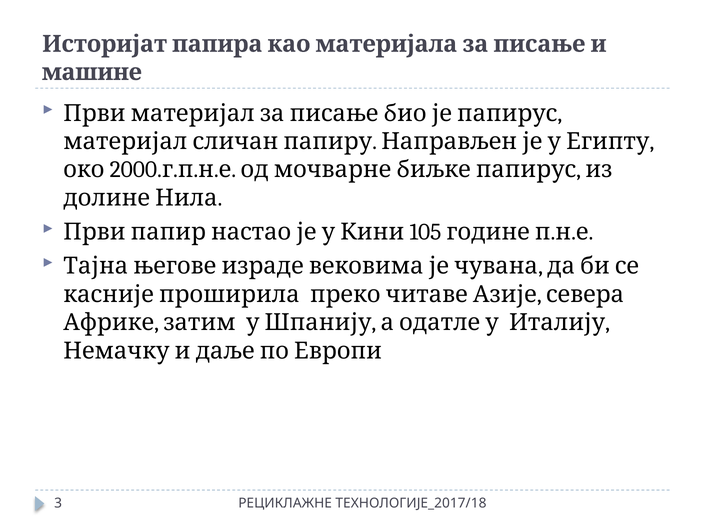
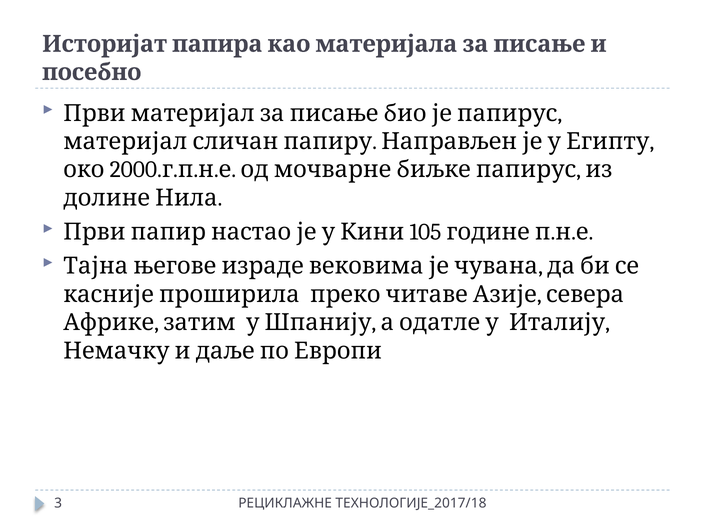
машине: машине -> посебно (92, 72)
